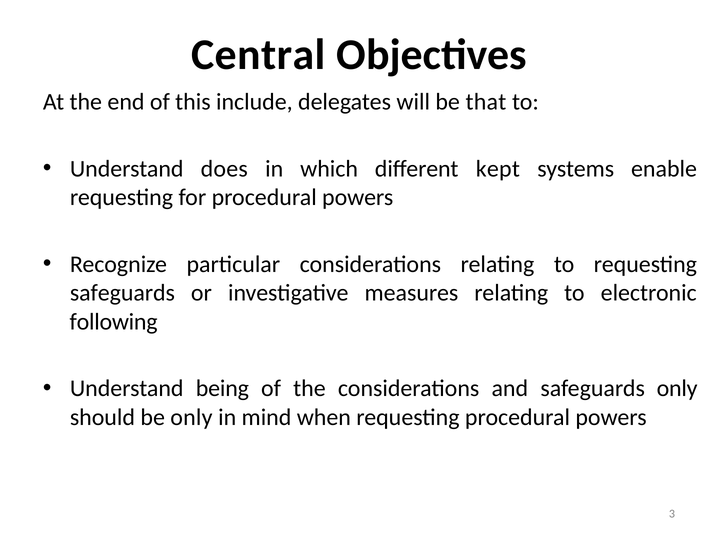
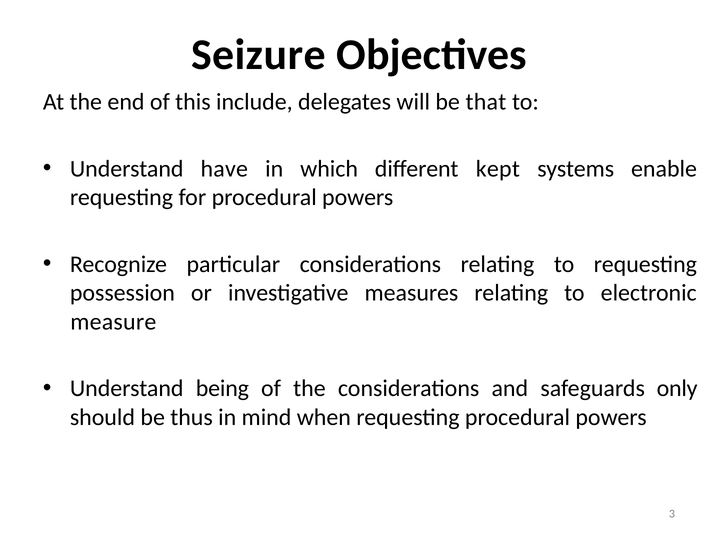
Central: Central -> Seizure (258, 55)
does: does -> have (224, 169)
safeguards: safeguards -> possession (122, 293)
following: following -> measure (113, 322)
be only: only -> thus (192, 418)
